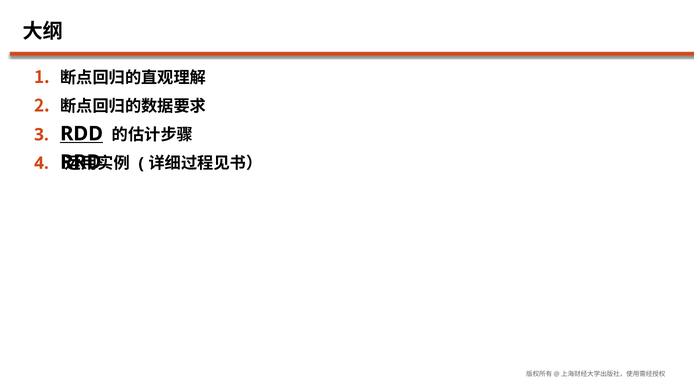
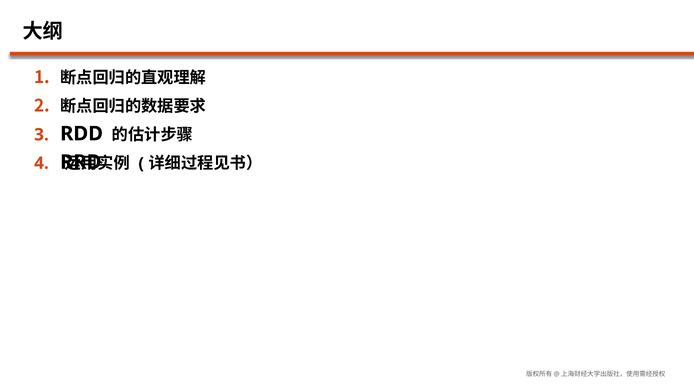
RDD underline: present -> none (82, 134)
